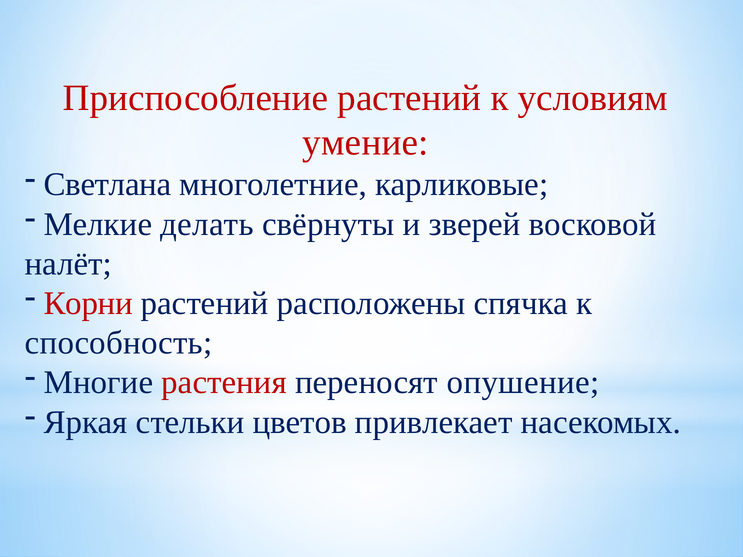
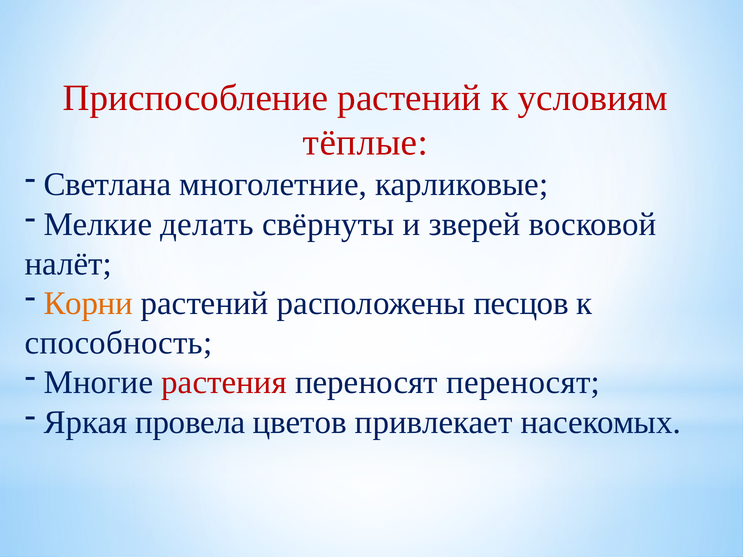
умение: умение -> тёплые (365, 143)
Корни colour: red -> orange (88, 304)
спячка: спячка -> песцов (521, 304)
переносят опушение: опушение -> переносят (523, 383)
стельки: стельки -> провела (190, 422)
